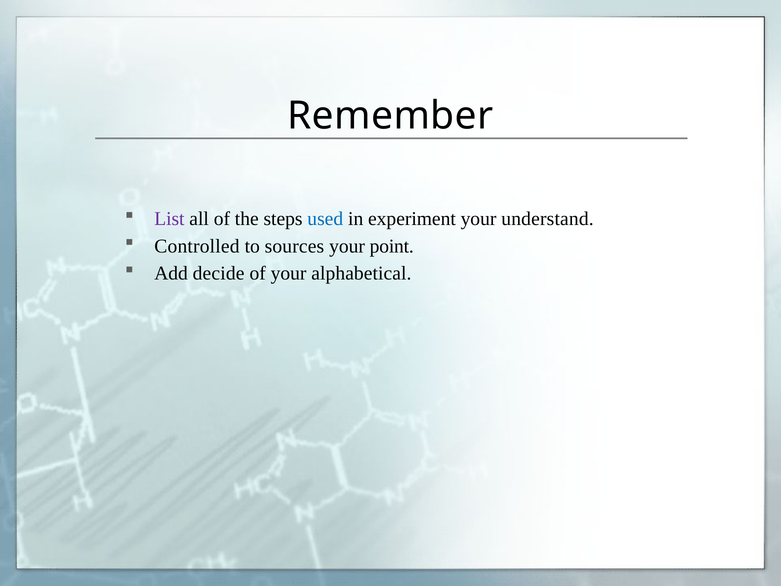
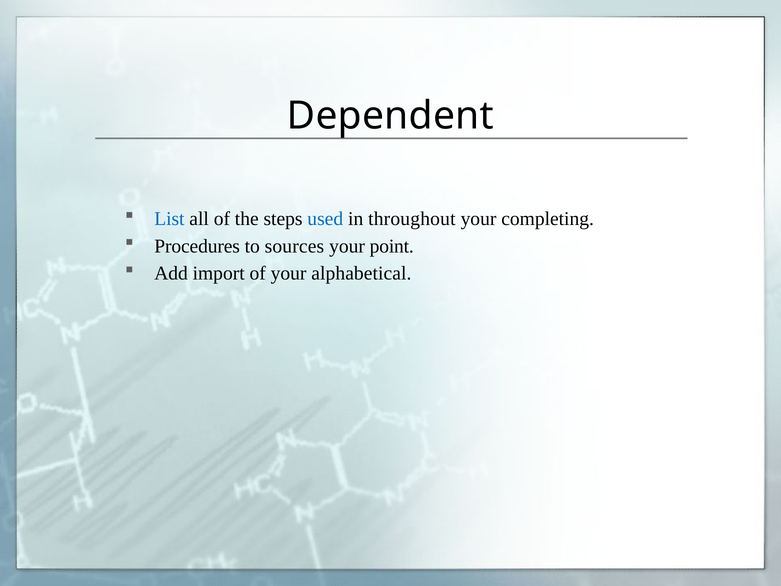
Remember: Remember -> Dependent (390, 116)
List colour: purple -> blue (169, 219)
experiment: experiment -> throughout (412, 219)
understand: understand -> completing (548, 219)
Controlled: Controlled -> Procedures (197, 246)
decide: decide -> import (219, 273)
